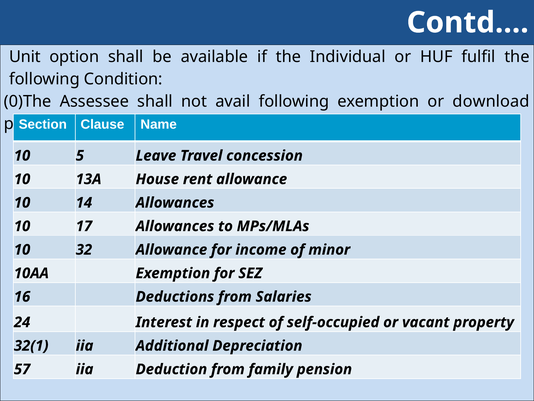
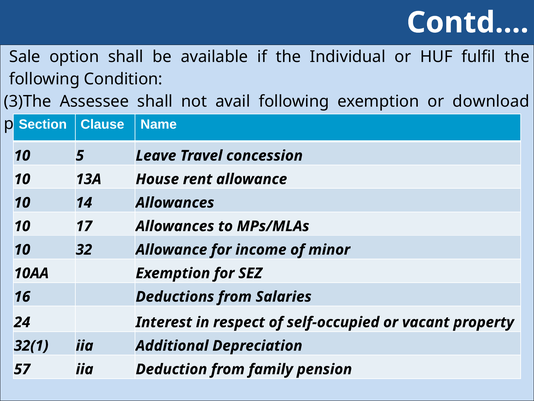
Unit: Unit -> Sale (25, 57)
0)The: 0)The -> 3)The (28, 101)
